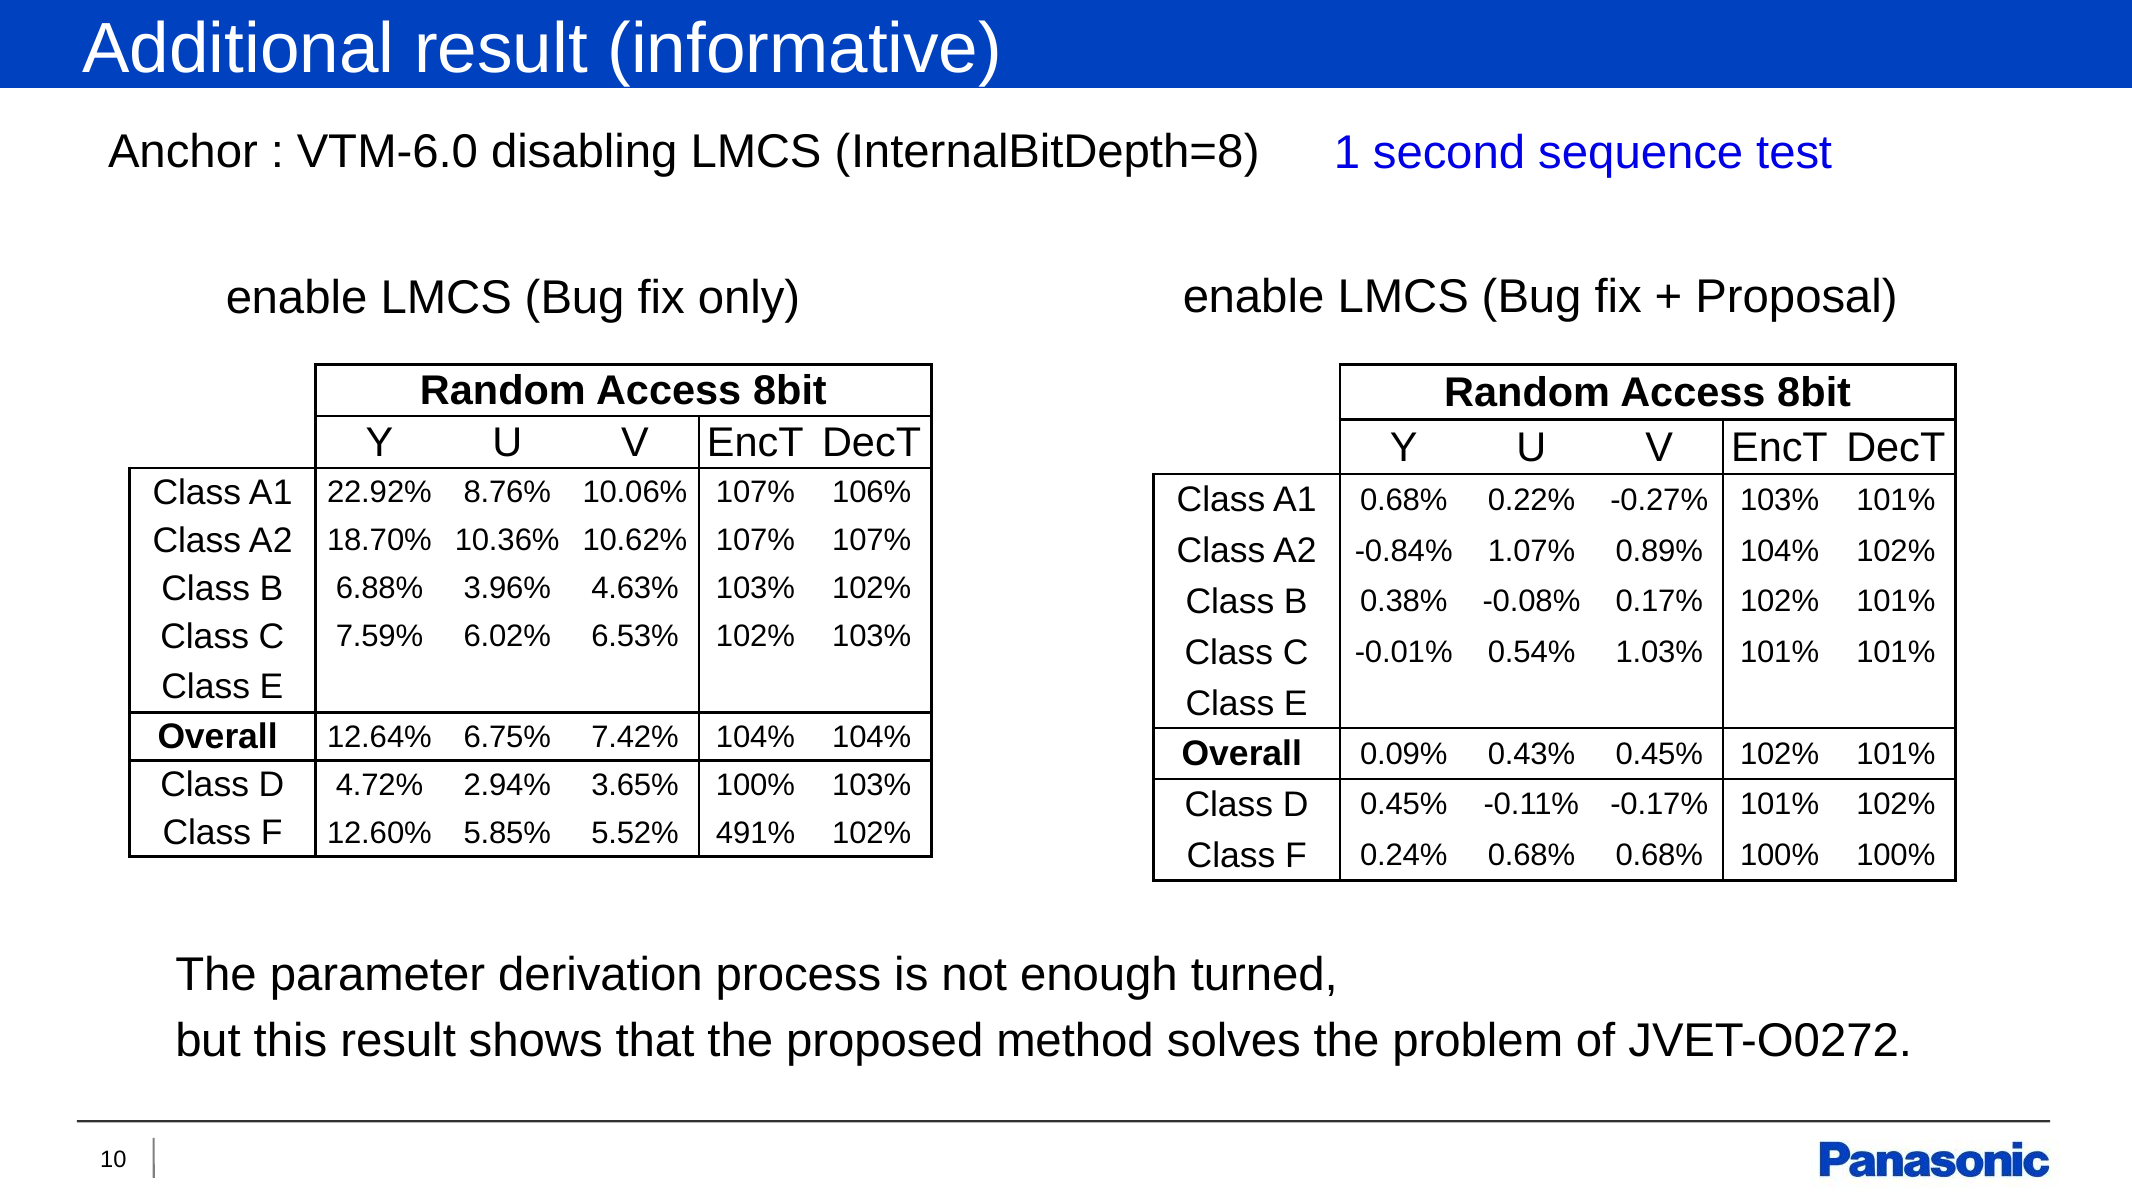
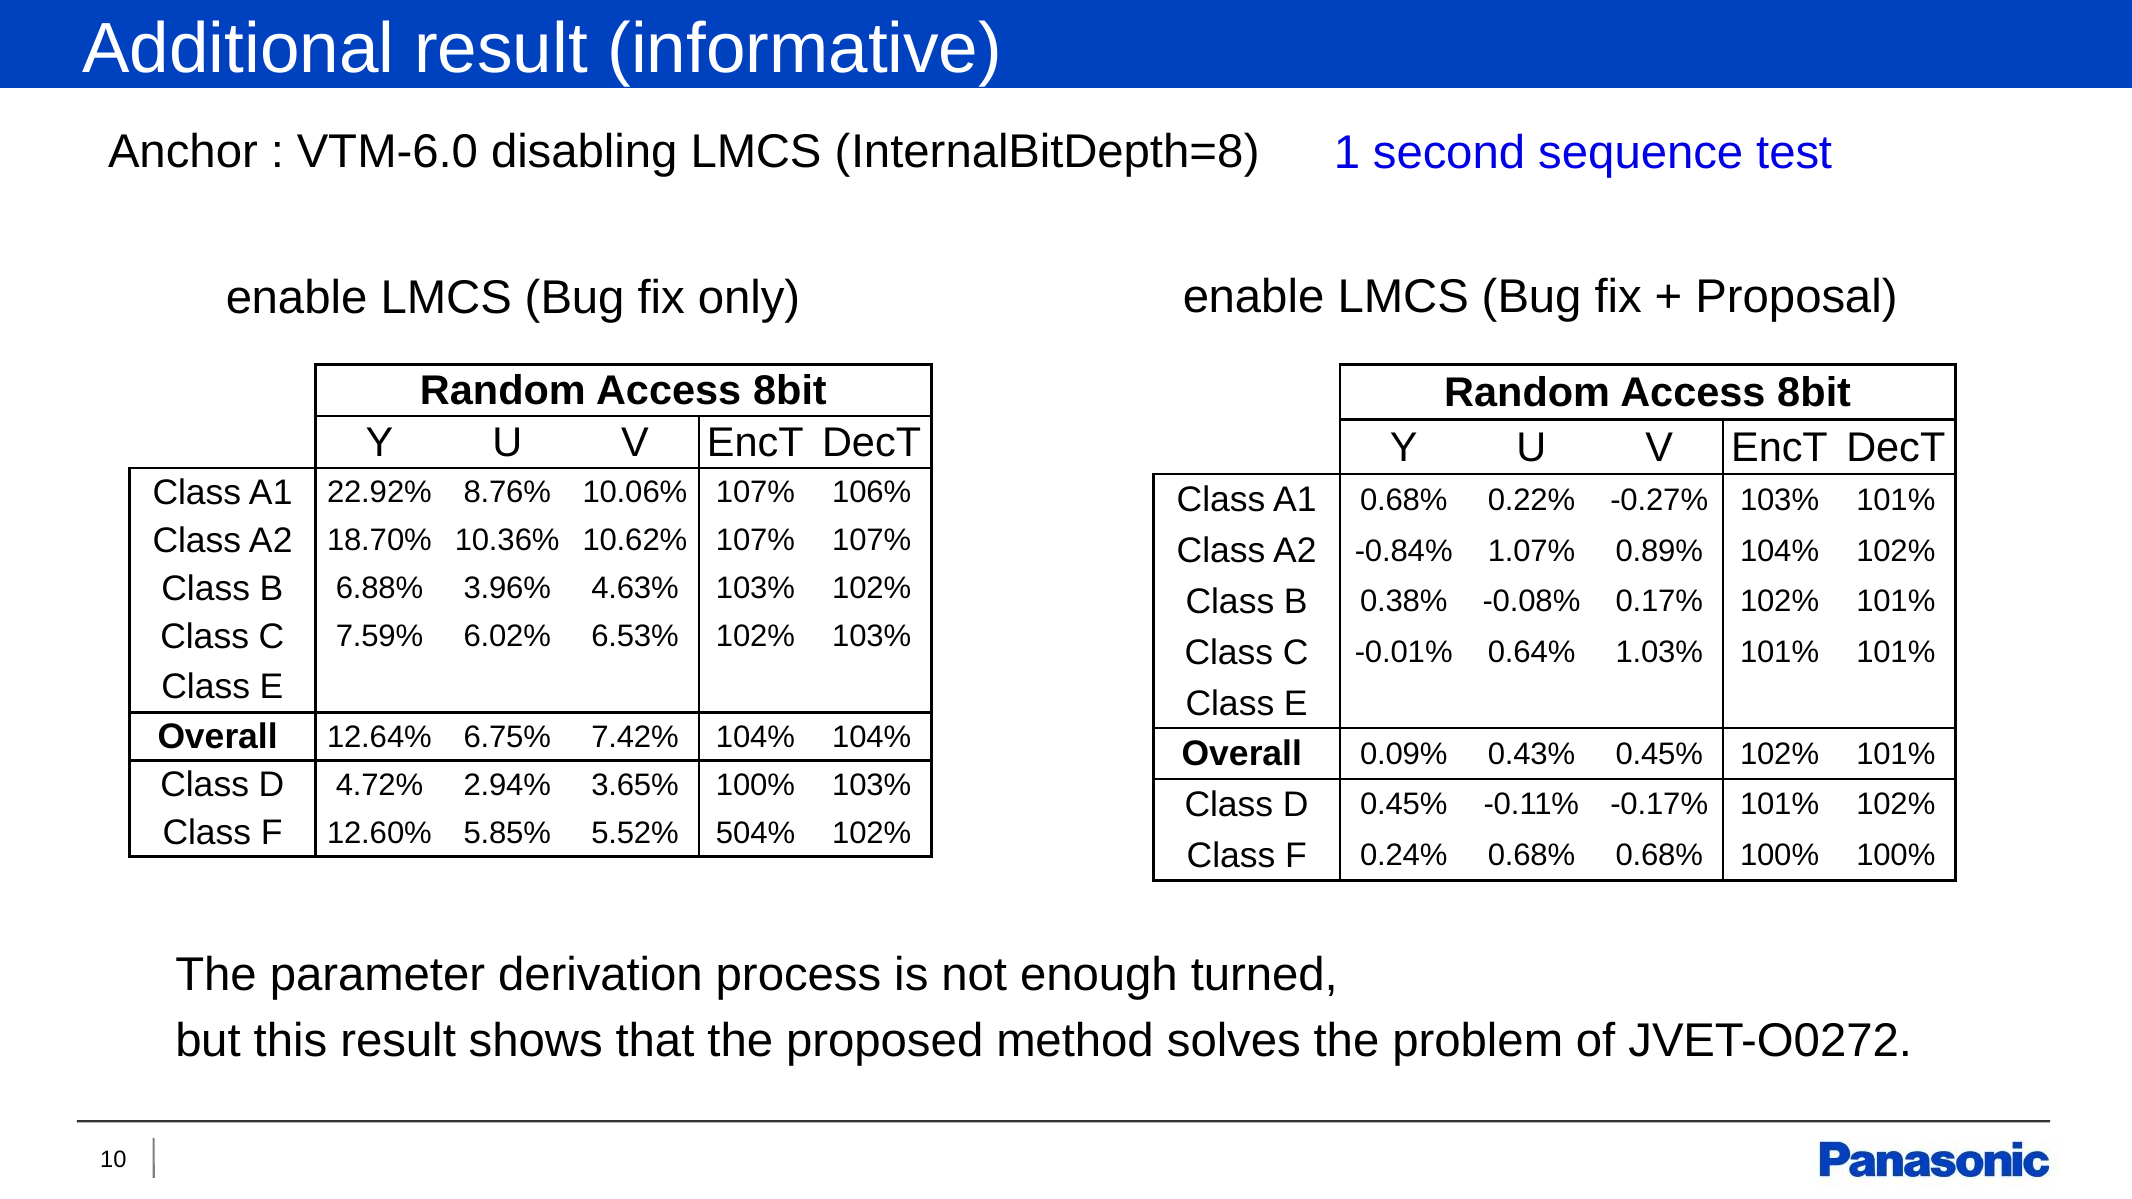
0.54%: 0.54% -> 0.64% (1532, 653)
491%: 491% -> 504% (756, 833)
